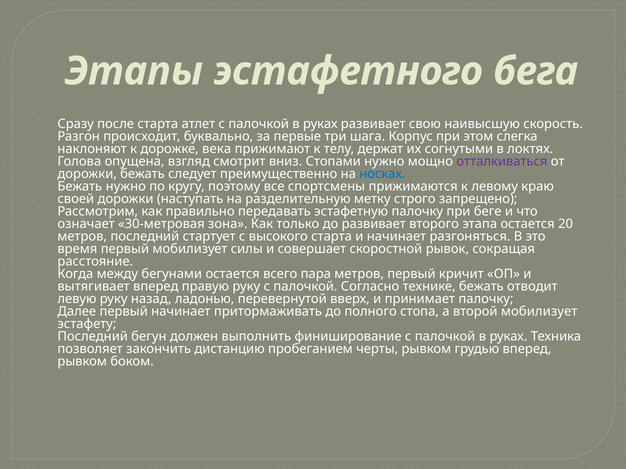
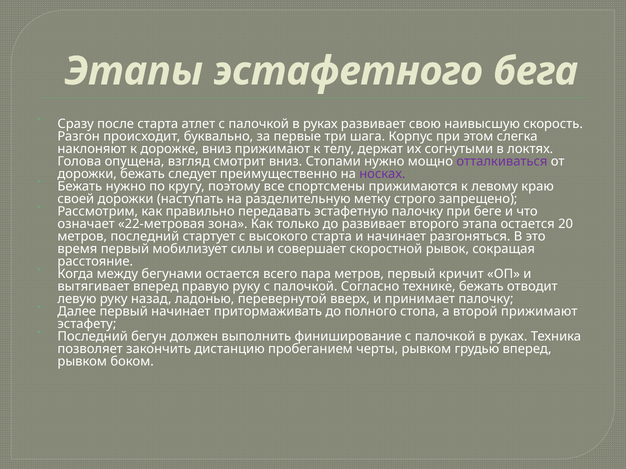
дорожке века: века -> вниз (217, 149)
носках colour: blue -> purple (382, 174)
30-метровая: 30-метровая -> 22-метровая (161, 224)
второй мобилизует: мобилизует -> прижимают (539, 312)
